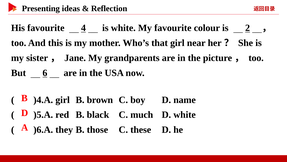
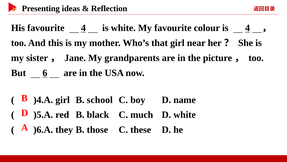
is 2: 2 -> 4 (248, 28)
brown: brown -> school (100, 100)
